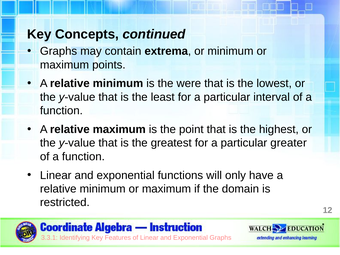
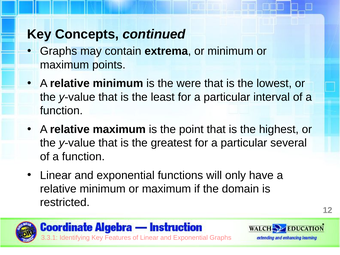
greater: greater -> several (289, 143)
